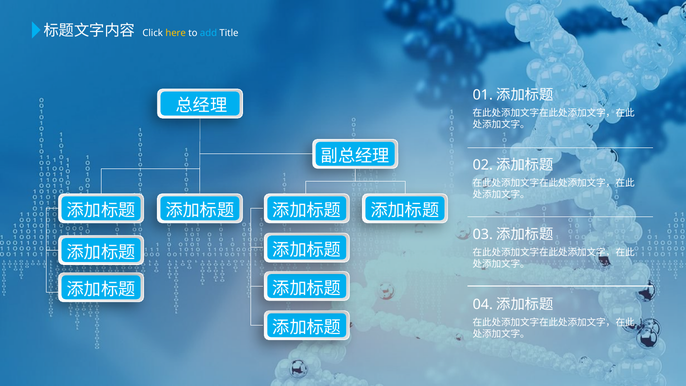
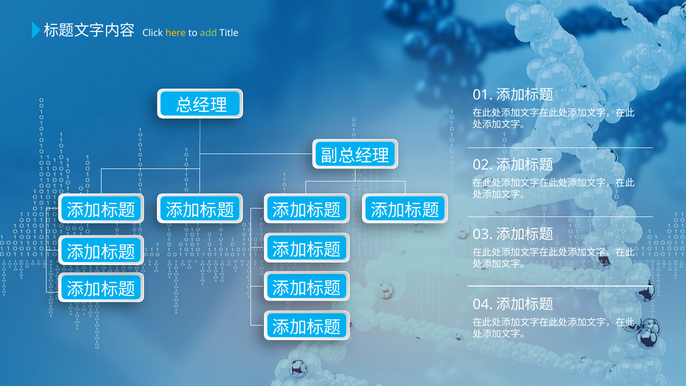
add colour: light blue -> light green (209, 33)
